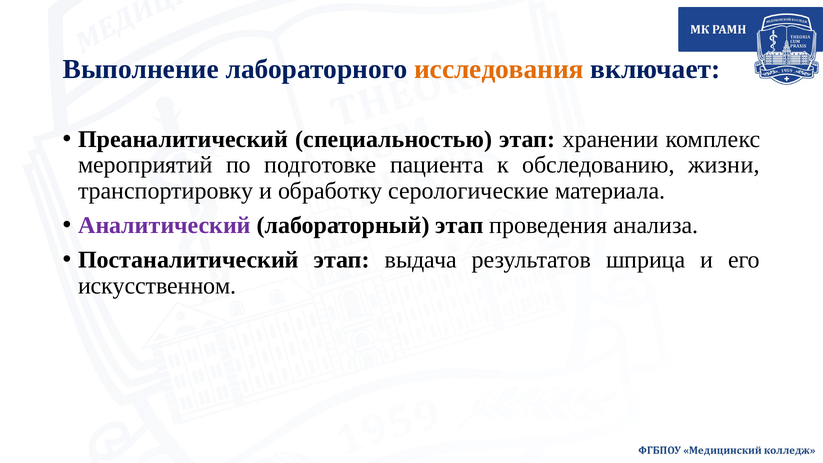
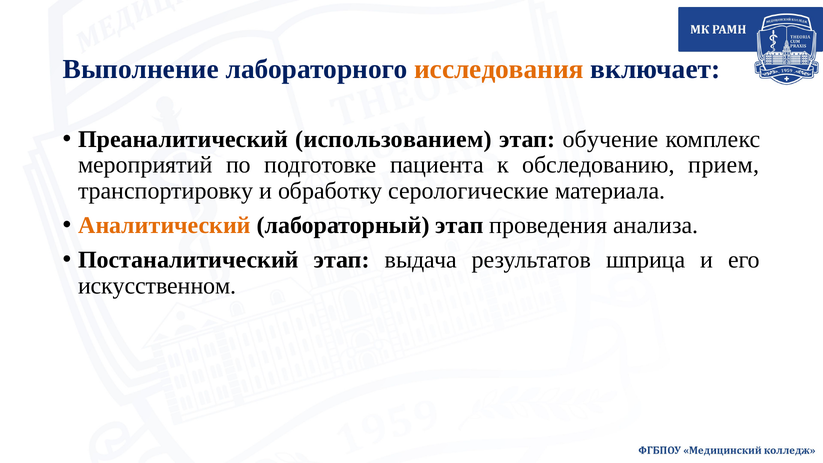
специальностью: специальностью -> использованием (394, 139)
хранении: хранении -> обучение (611, 139)
жизни: жизни -> прием (724, 165)
Аналитический colour: purple -> orange (164, 225)
